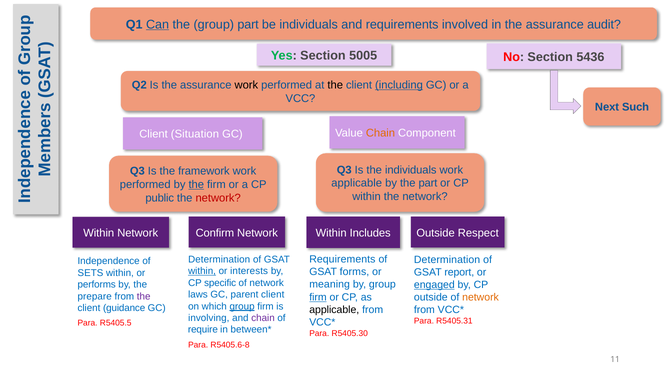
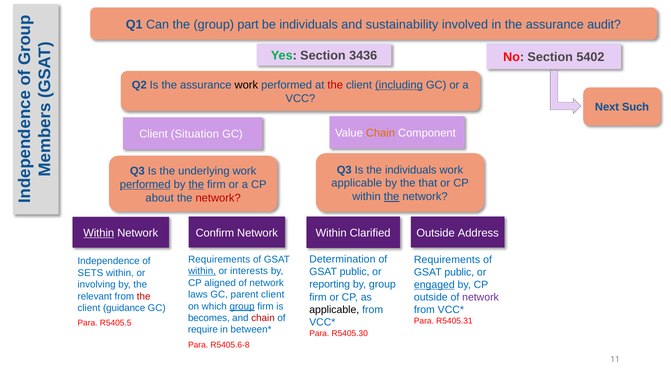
Can underline: present -> none (158, 24)
and requirements: requirements -> sustainability (402, 24)
5005: 5005 -> 3436 (363, 56)
5436: 5436 -> 5402 (590, 57)
the colour: black -> red (335, 85)
framework: framework -> underlying (204, 171)
the part: part -> that (428, 183)
performed underline: none -> present (145, 185)
the underline: none -> present (392, 197)
public: public -> about (160, 198)
Within underline: none -> present (99, 233)
Includes: Includes -> Clarified (370, 233)
Respect: Respect -> Address (478, 233)
Requirements: Requirements -> Determination (342, 260)
Determination: Determination -> Requirements (219, 260)
Determination: Determination -> Requirements (447, 260)
forms: forms -> public (355, 272)
report: report -> public (459, 273)
specific: specific -> aligned (220, 283)
meaning: meaning -> reporting (330, 285)
performs: performs -> involving (97, 285)
prepare: prepare -> relevant (95, 297)
the colour: purple -> red (144, 297)
firm underline: present -> none (318, 297)
network colour: orange -> purple (481, 298)
involving: involving -> becomes (209, 318)
chain colour: purple -> red (263, 318)
